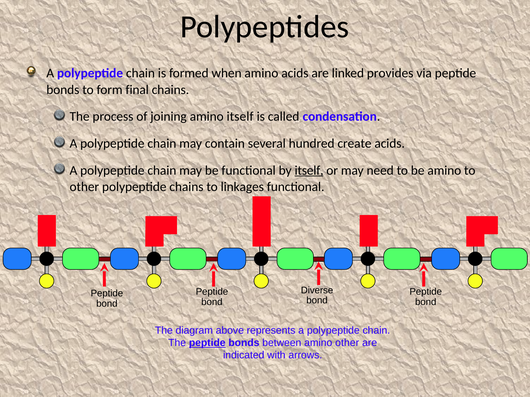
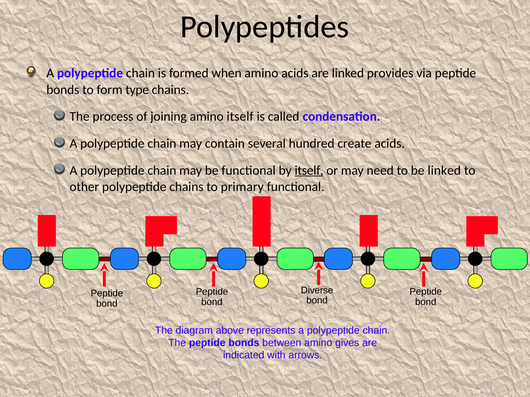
final: final -> type (137, 90)
be amino: amino -> linked (444, 171)
linkages: linkages -> primary (242, 187)
peptide underline: present -> none (207, 343)
amino other: other -> gives (347, 343)
